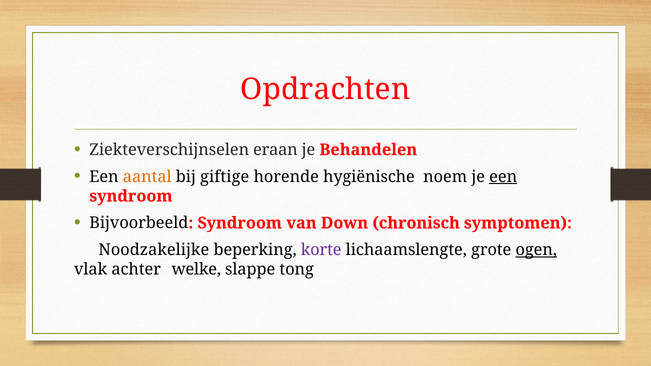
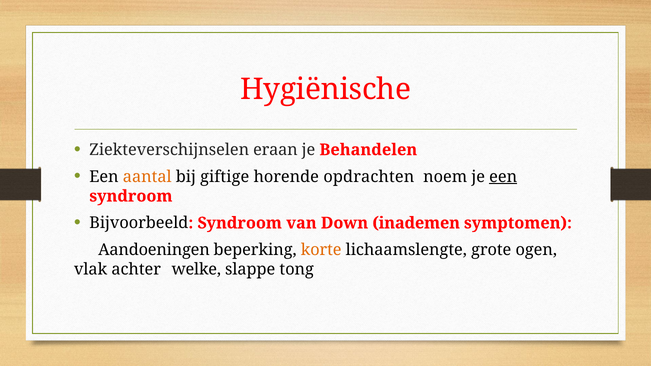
Opdrachten: Opdrachten -> Hygiënische (326, 89)
hygiënische: hygiënische -> opdrachten (369, 177)
chronisch: chronisch -> inademen (416, 223)
Noodzakelijke: Noodzakelijke -> Aandoeningen (154, 250)
korte colour: purple -> orange (321, 250)
ogen underline: present -> none (536, 250)
